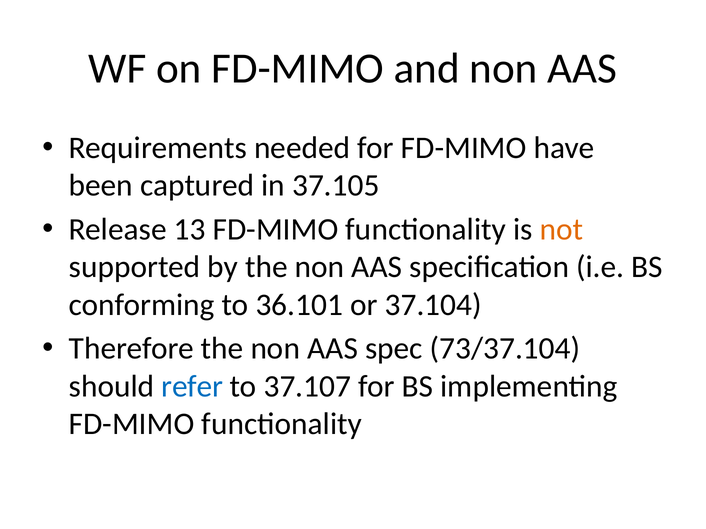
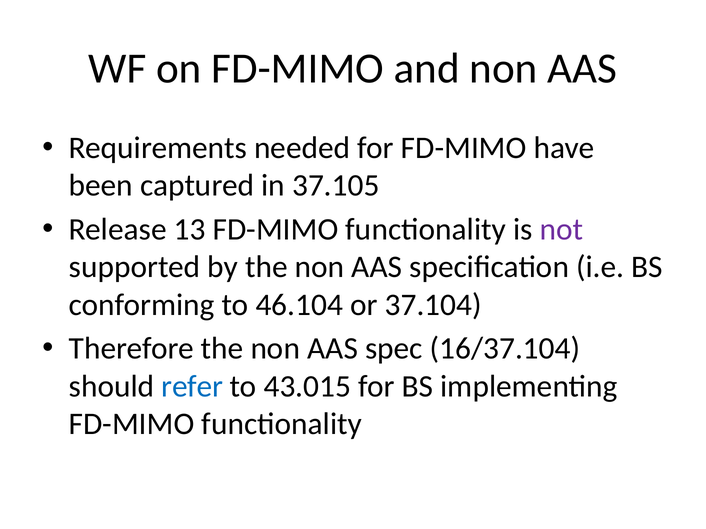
not colour: orange -> purple (561, 230)
36.101: 36.101 -> 46.104 (299, 305)
73/37.104: 73/37.104 -> 16/37.104 (505, 349)
37.107: 37.107 -> 43.015 (307, 387)
